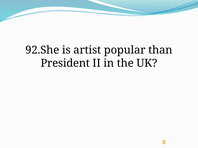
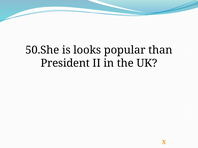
92.She: 92.She -> 50.She (42, 50)
artist: artist -> looks (87, 50)
